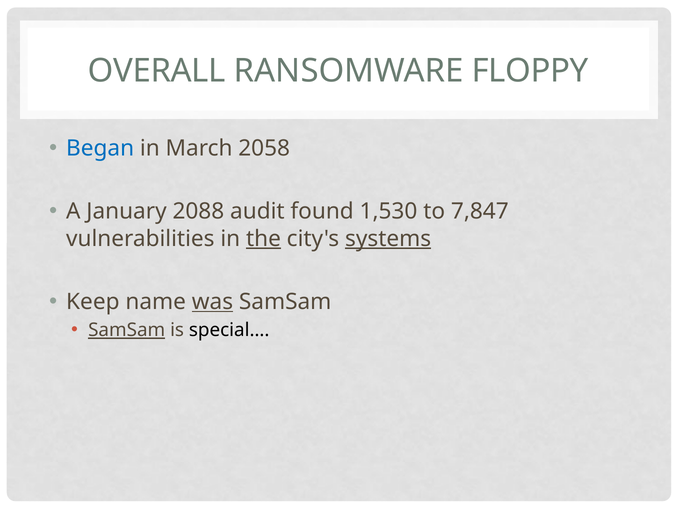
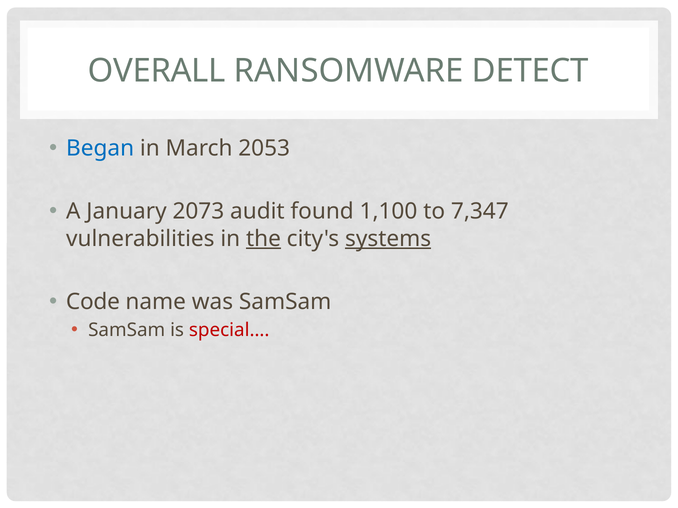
FLOPPY: FLOPPY -> DETECT (530, 71)
2058: 2058 -> 2053 (264, 148)
2088: 2088 -> 2073 (198, 212)
1,530: 1,530 -> 1,100 (388, 212)
7,847: 7,847 -> 7,347 (480, 212)
Keep: Keep -> Code (93, 302)
was underline: present -> none (212, 302)
SamSam underline: present -> none (127, 330)
special… colour: black -> red (229, 330)
